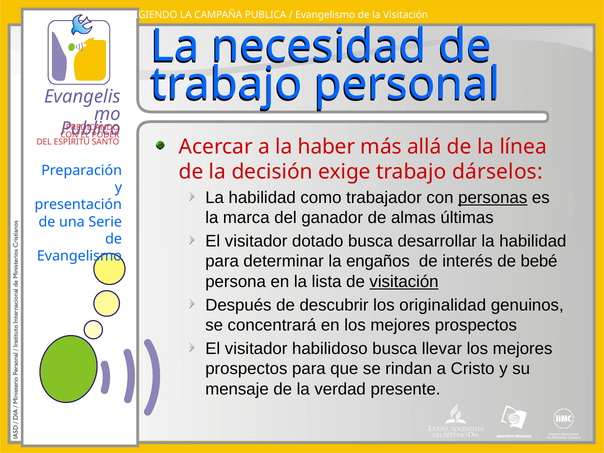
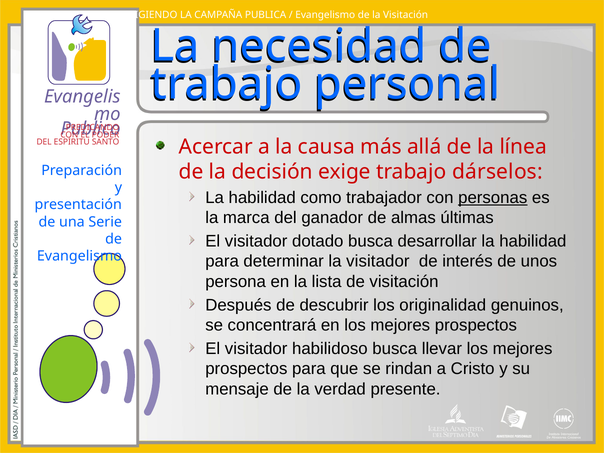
haber: haber -> causa (326, 147)
la engaños: engaños -> visitador (378, 261)
bebé: bebé -> unos (539, 261)
visitación underline: present -> none (404, 282)
